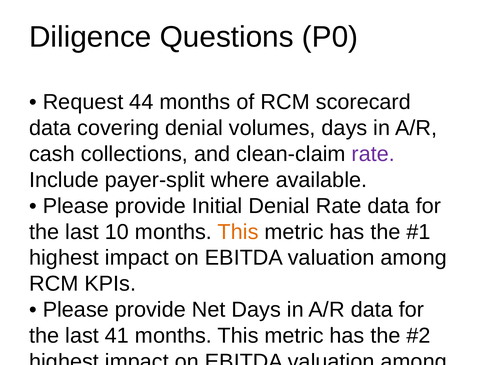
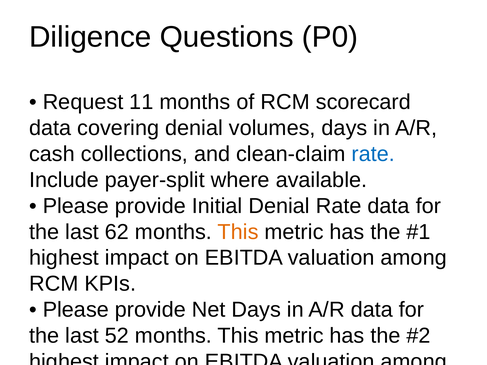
44: 44 -> 11 (141, 102)
rate colour: purple -> blue (373, 154)
10: 10 -> 62 (117, 232)
41: 41 -> 52 (117, 336)
